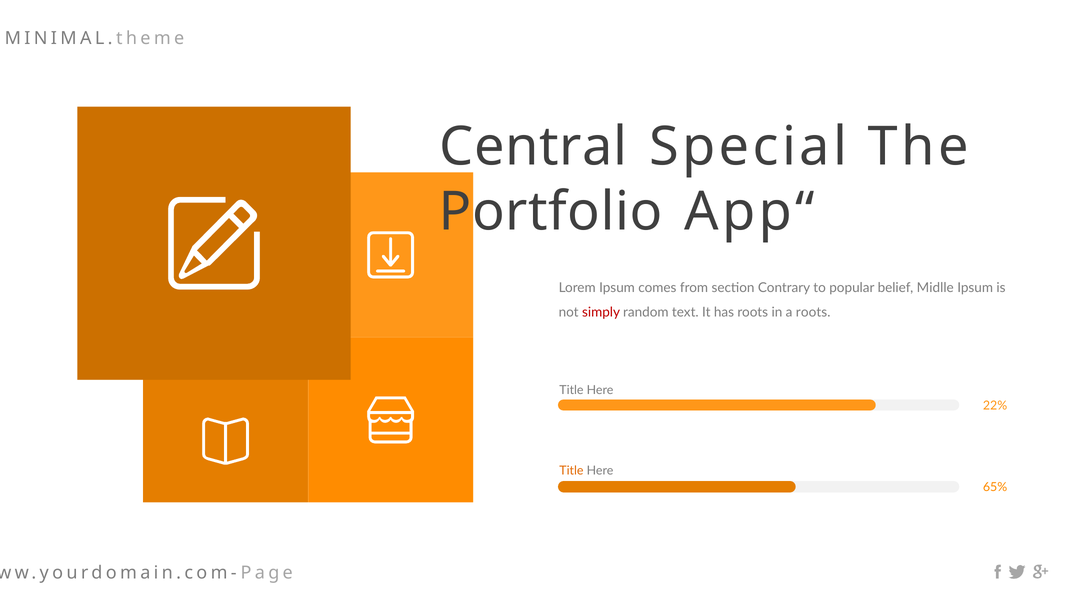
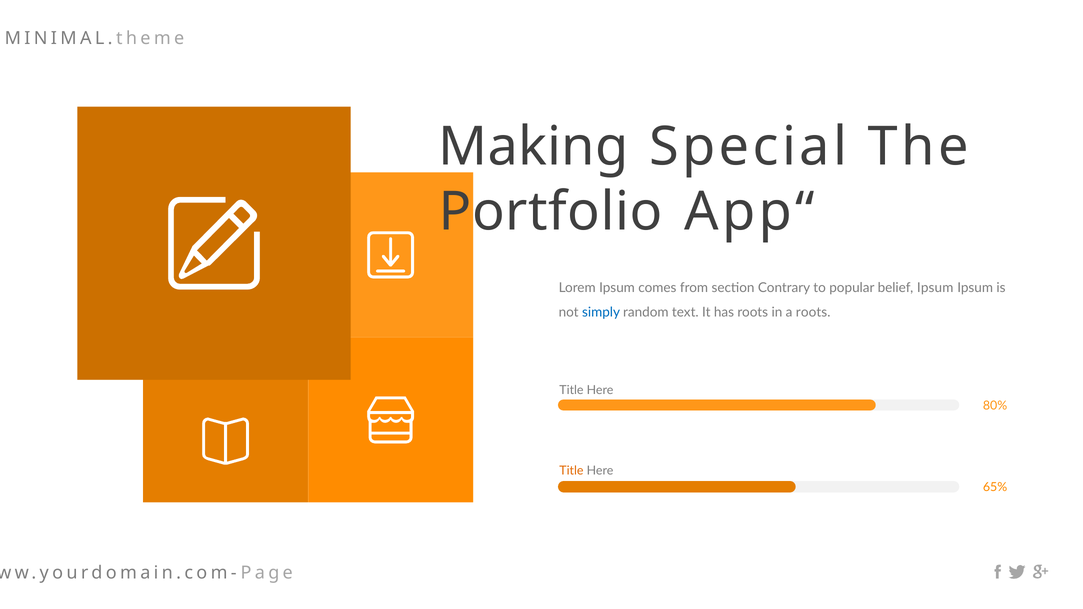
Central: Central -> Making (533, 147)
belief Midlle: Midlle -> Ipsum (935, 288)
simply colour: red -> blue (601, 312)
22%: 22% -> 80% (995, 406)
